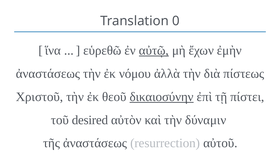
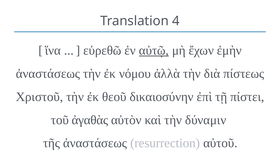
0: 0 -> 4 (176, 21)
δικαιοσύνην underline: present -> none (162, 96)
desired: desired -> ἀγαθὰς (90, 120)
